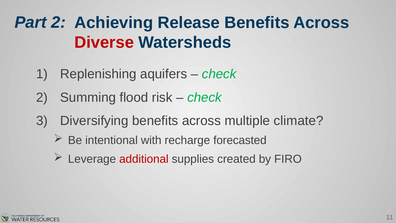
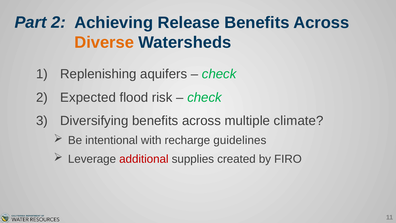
Diverse colour: red -> orange (104, 42)
Summing: Summing -> Expected (88, 97)
forecasted: forecasted -> guidelines (240, 140)
